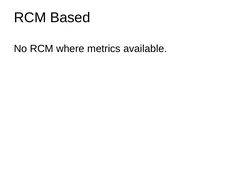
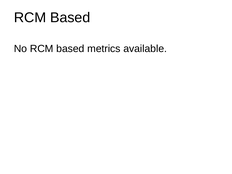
No RCM where: where -> based (70, 49)
